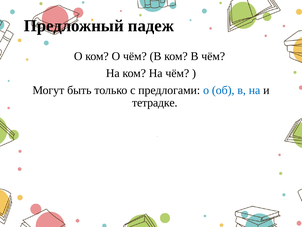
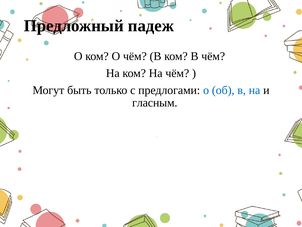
тетрадке: тетрадке -> гласным (155, 103)
